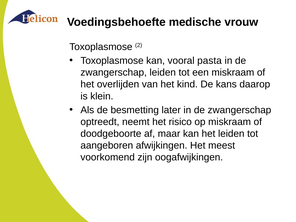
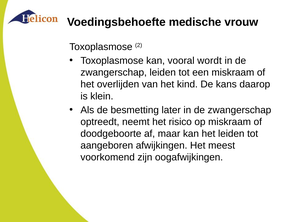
pasta: pasta -> wordt (210, 61)
